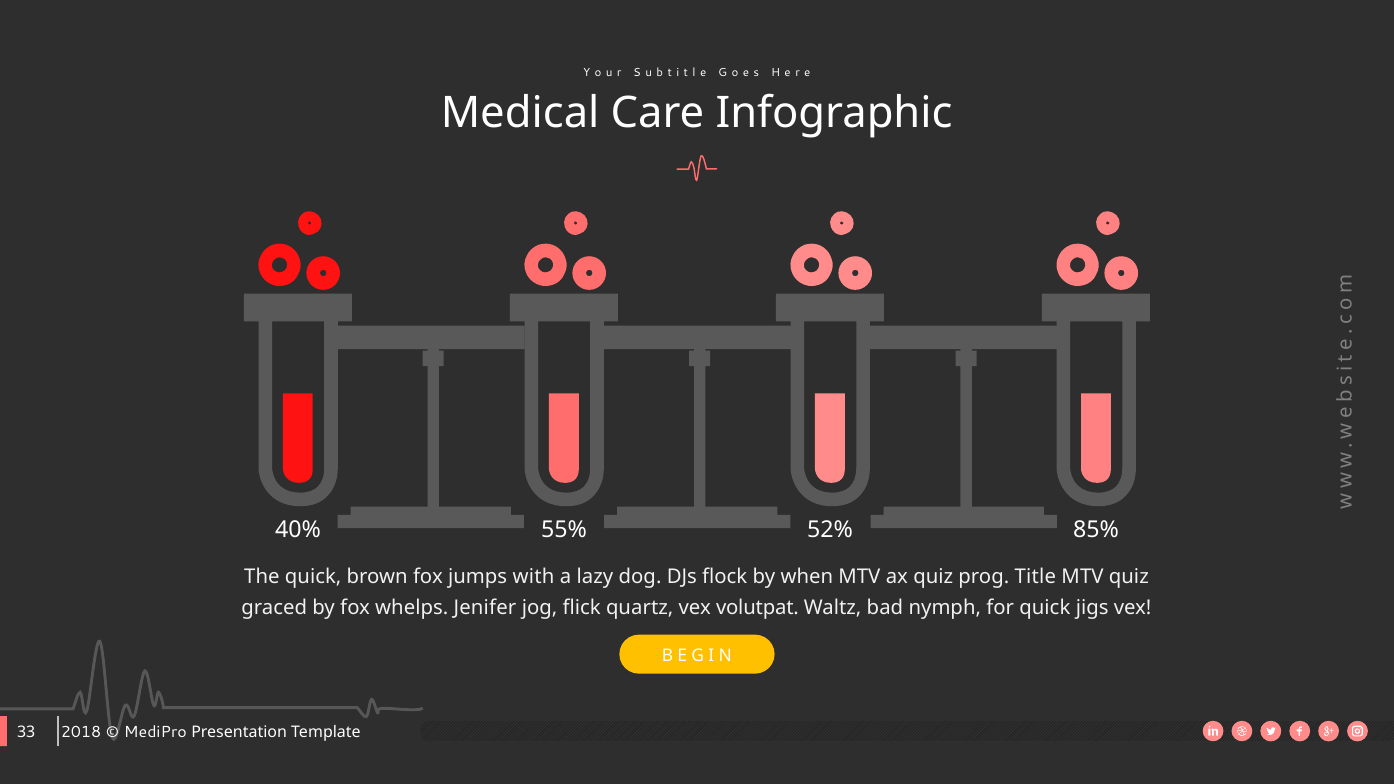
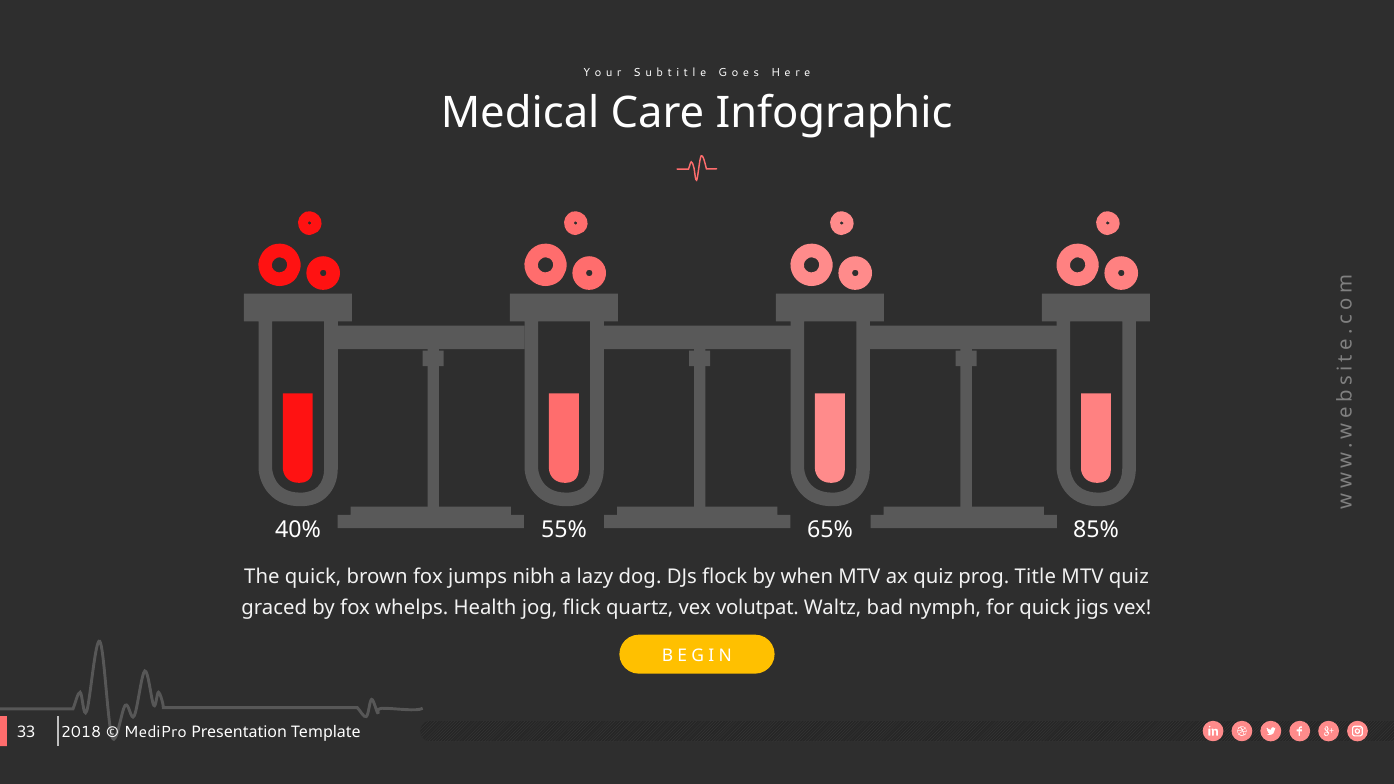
52%: 52% -> 65% (830, 530)
with: with -> nibh (534, 576)
Jenifer: Jenifer -> Health (485, 608)
